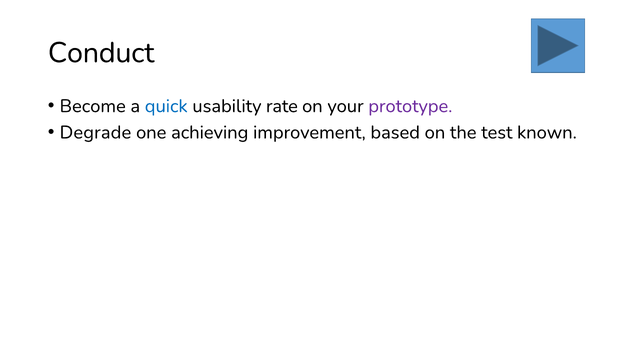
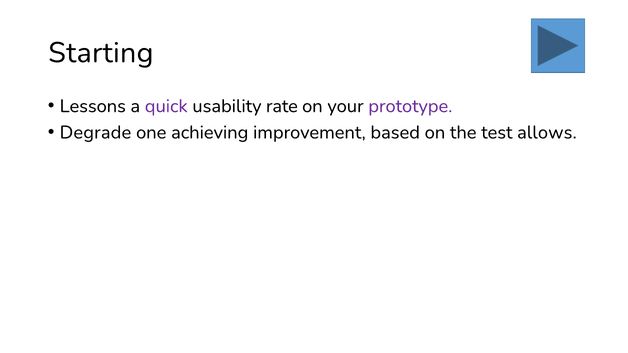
Conduct: Conduct -> Starting (101, 53)
Become: Become -> Lessons (93, 106)
quick colour: blue -> purple (166, 106)
known: known -> allows (547, 133)
